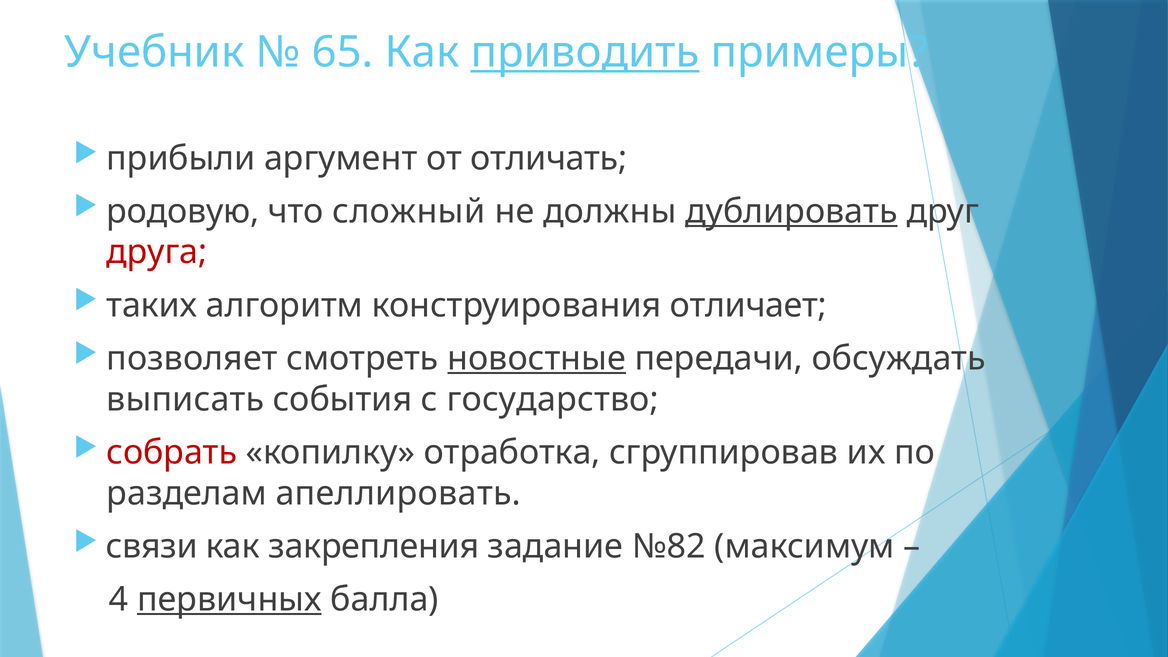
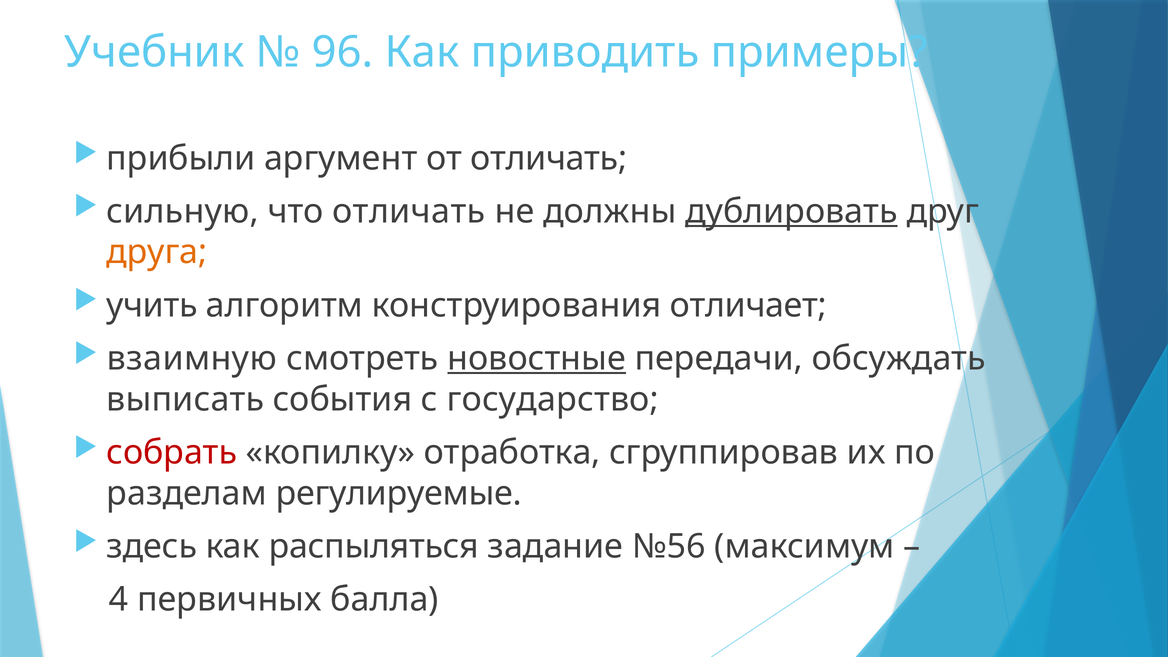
65: 65 -> 96 (343, 52)
приводить underline: present -> none (585, 52)
родовую: родовую -> сильную (183, 211)
что сложный: сложный -> отличать (409, 211)
друга colour: red -> orange (157, 252)
таких: таких -> учить (152, 305)
позволяет: позволяет -> взаимную (192, 358)
апеллировать: апеллировать -> регулируемые (399, 493)
связи: связи -> здесь (152, 546)
закрепления: закрепления -> распыляться (374, 546)
№82: №82 -> №56 (669, 546)
первичных underline: present -> none (229, 599)
